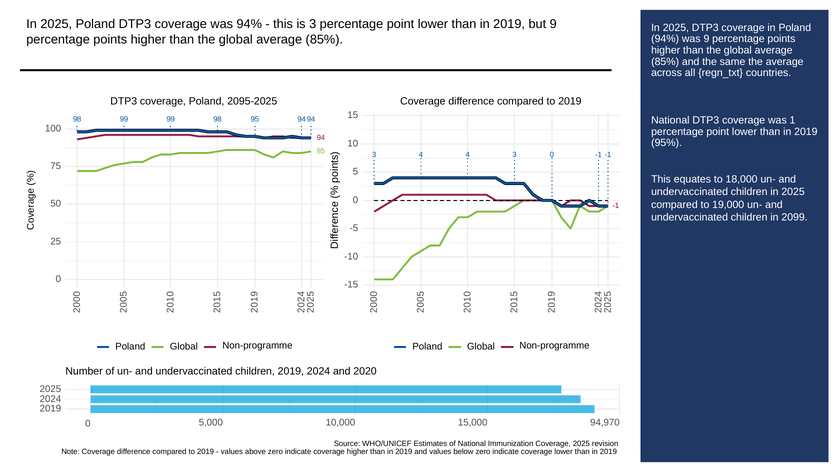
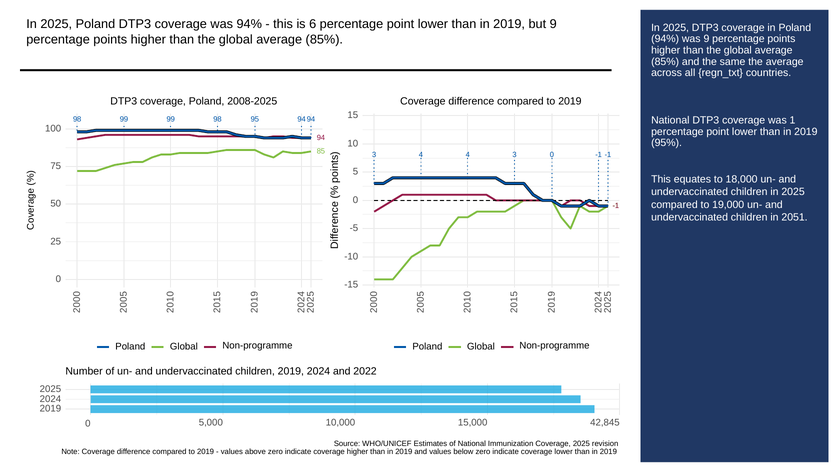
is 3: 3 -> 6 (313, 24)
2095-2025: 2095-2025 -> 2008-2025 (252, 101)
2099: 2099 -> 2051 (795, 217)
2020: 2020 -> 2022 (365, 371)
94,970: 94,970 -> 42,845 (605, 423)
